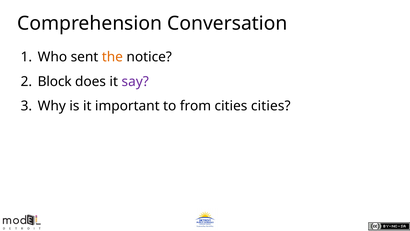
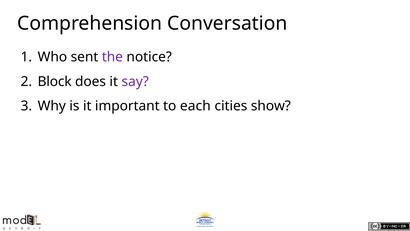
the colour: orange -> purple (112, 57)
from: from -> each (195, 106)
cities cities: cities -> show (271, 106)
